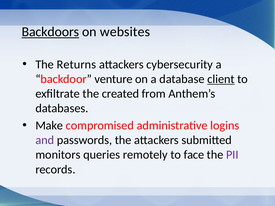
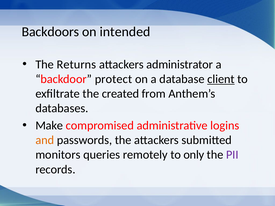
Backdoors underline: present -> none (50, 32)
websites: websites -> intended (125, 32)
cybersecurity: cybersecurity -> administrator (180, 64)
venture: venture -> protect (113, 79)
and colour: purple -> orange (45, 140)
face: face -> only (194, 155)
